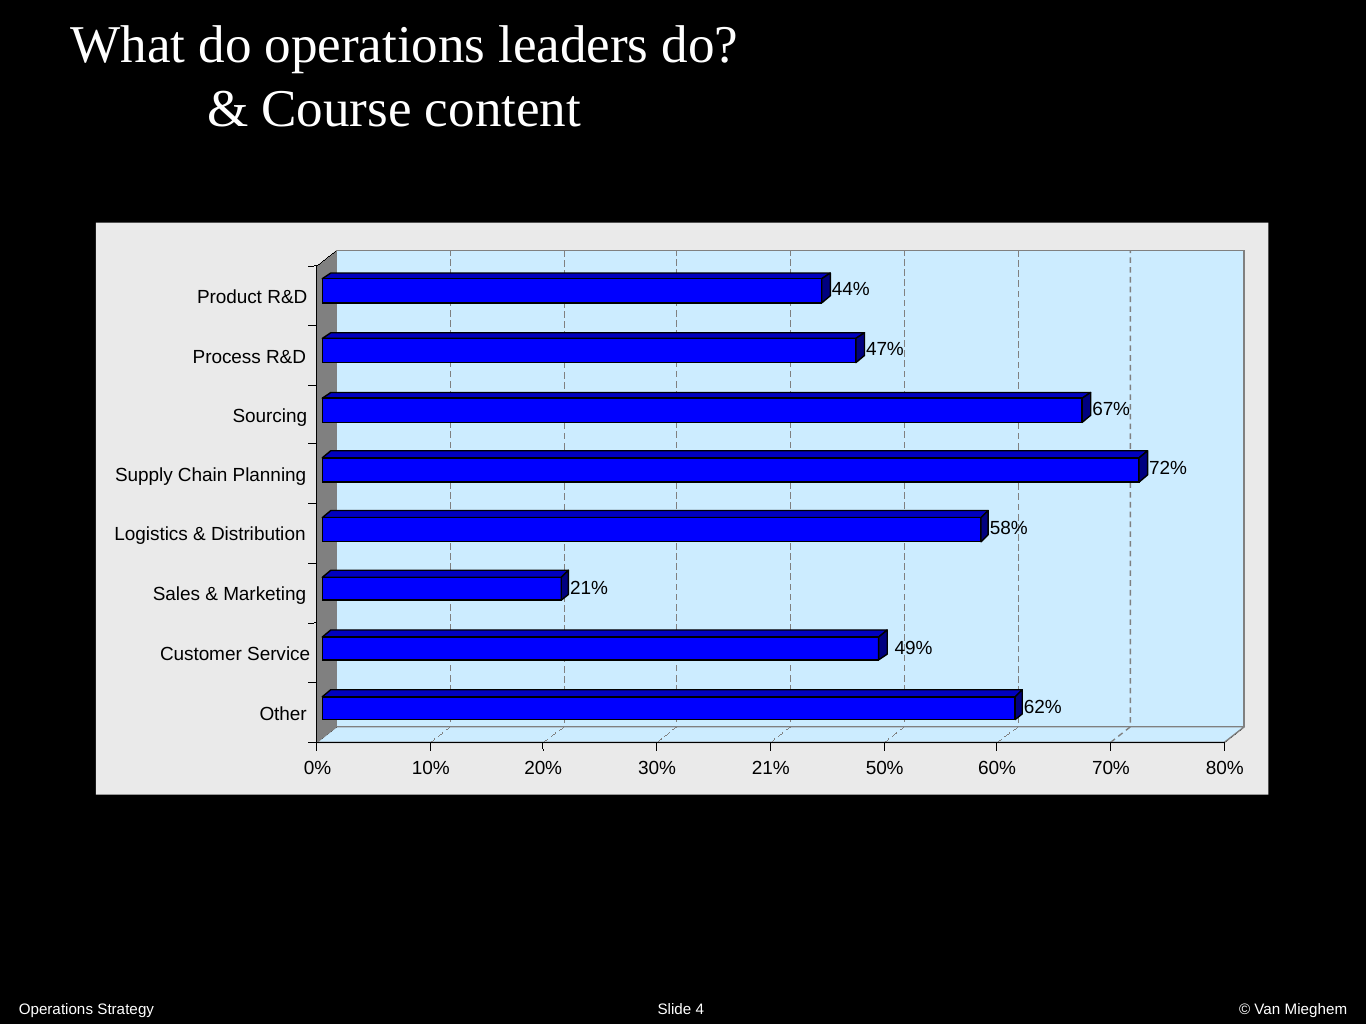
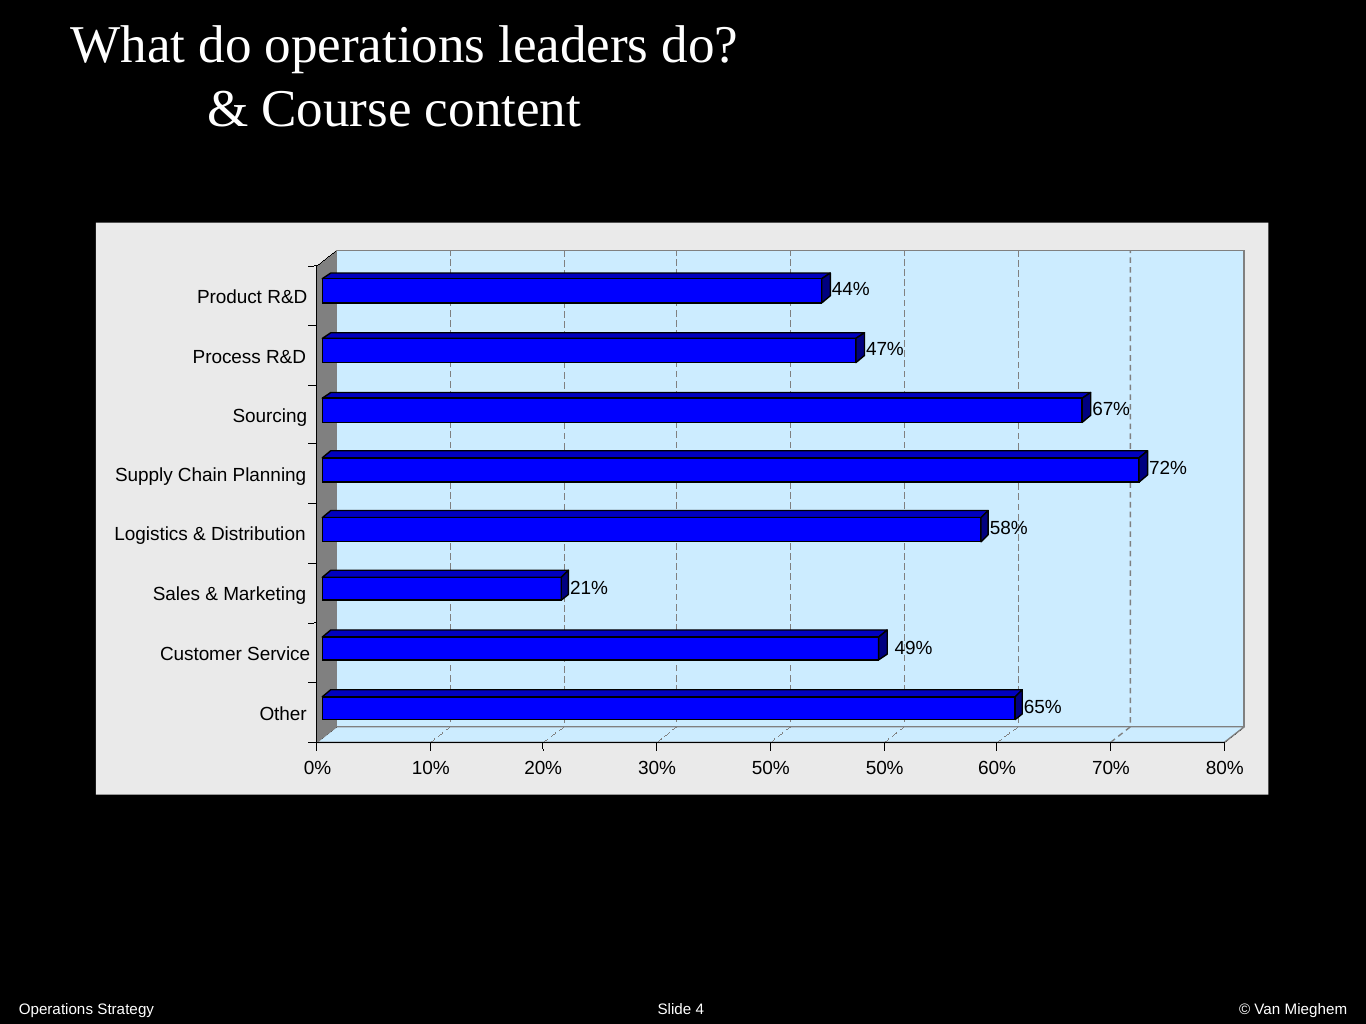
62%: 62% -> 65% (1043, 708)
30% 21%: 21% -> 50% (771, 768)
